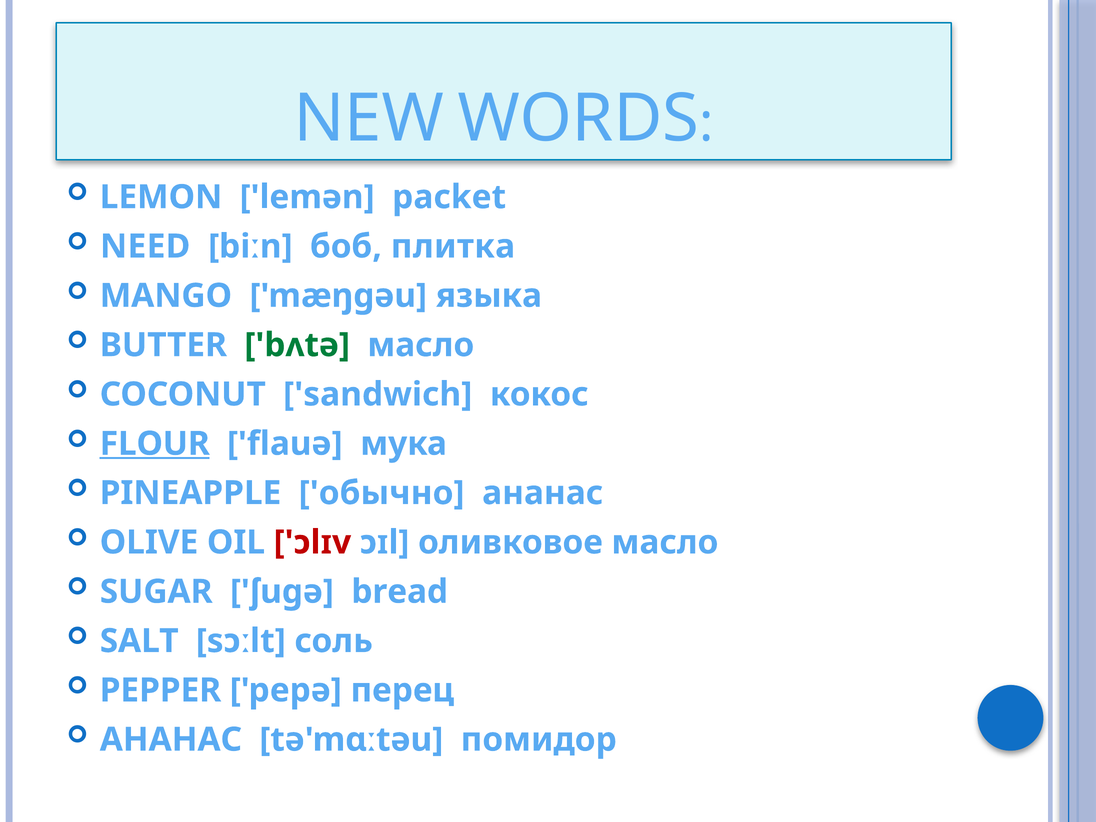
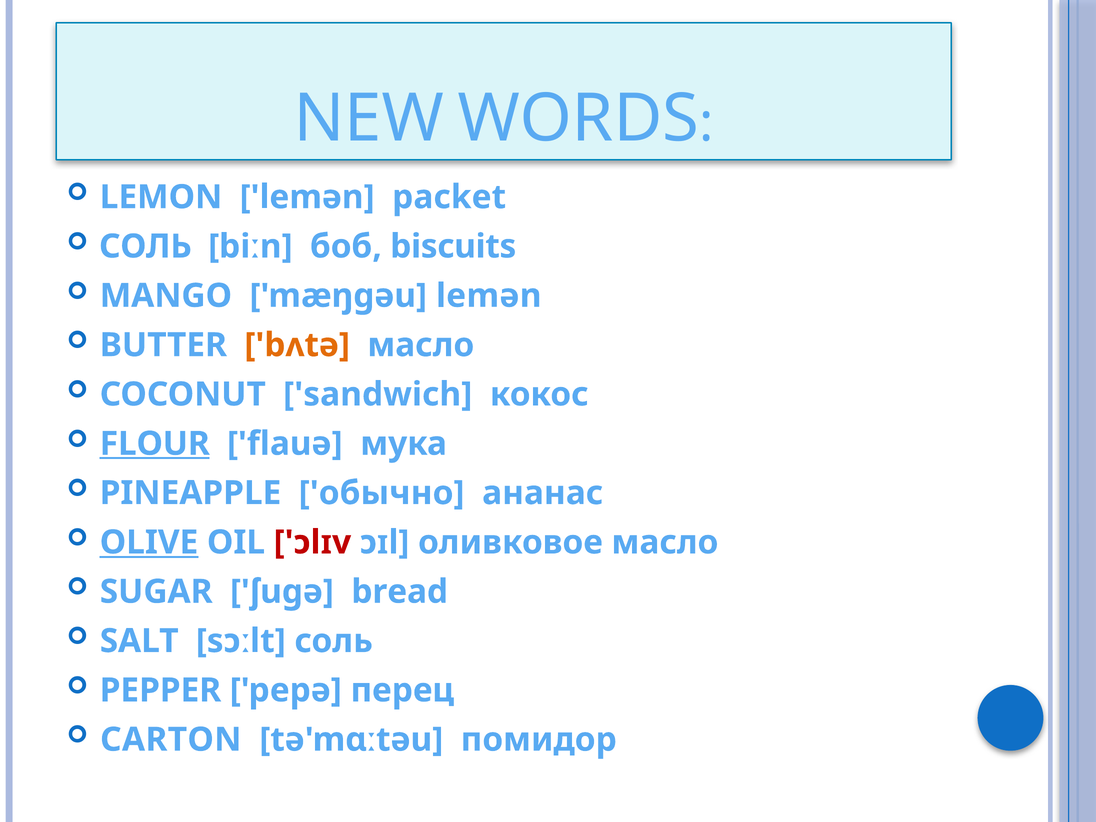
NEED: NEED -> СОЛЬ (145, 246)
плитка: плитка -> biscuits (453, 246)
mæŋgəu языка: языка -> lemən (489, 296)
bʌtə colour: green -> orange (297, 345)
OLIVE underline: none -> present (149, 542)
АНАНАС: АНАНАС -> CARTON (171, 740)
